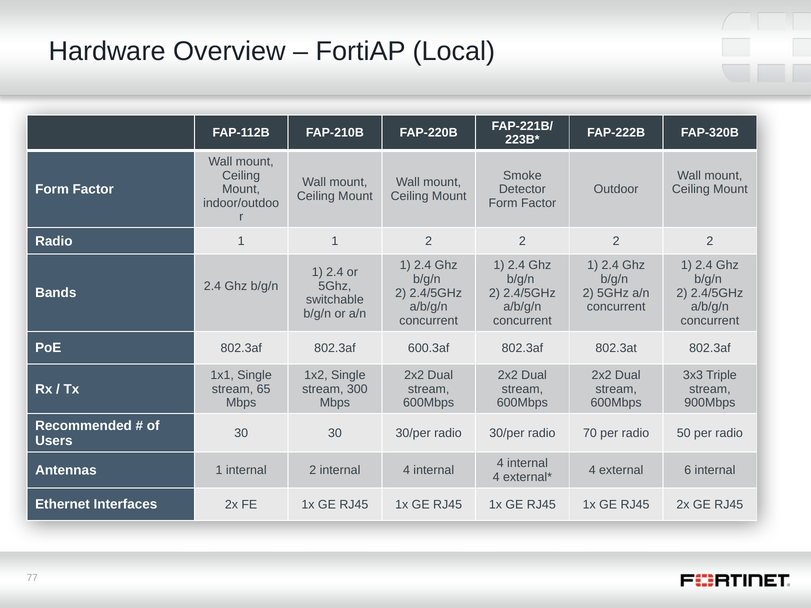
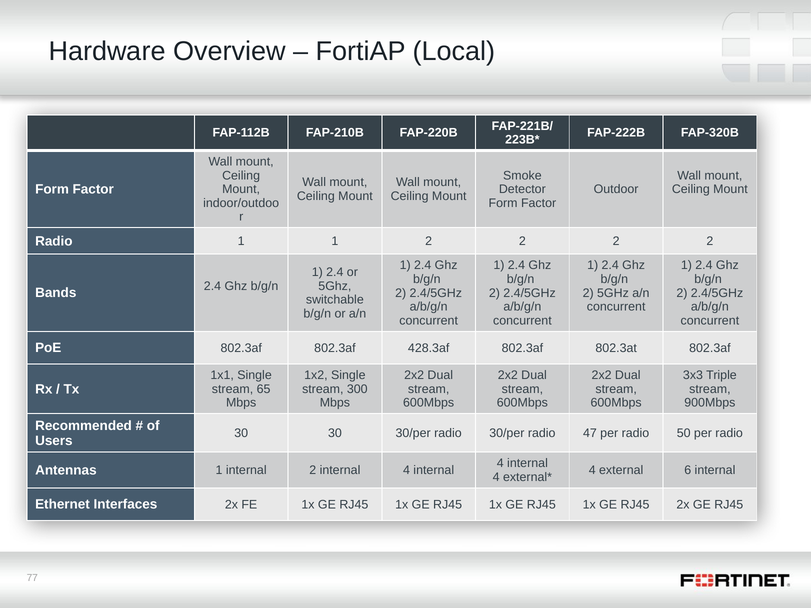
600.3af: 600.3af -> 428.3af (429, 348)
70: 70 -> 47 (590, 433)
